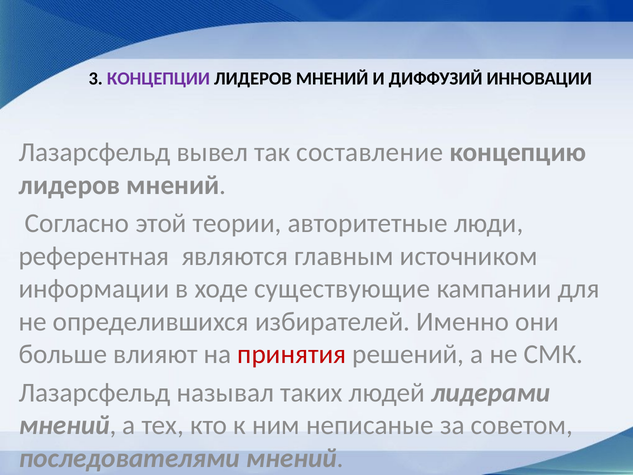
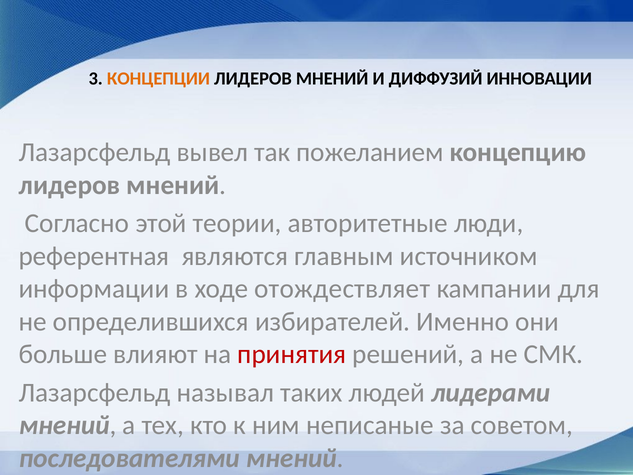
КОНЦЕПЦИИ colour: purple -> orange (158, 78)
составление: составление -> пожеланием (370, 152)
существующие: существующие -> отождествляет (342, 289)
